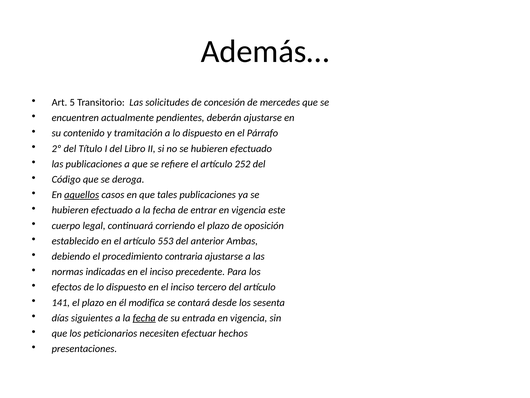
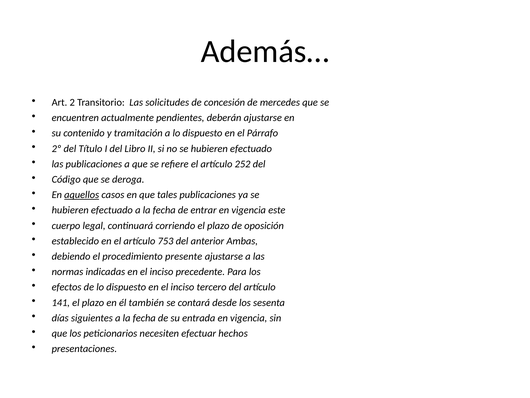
5: 5 -> 2 (72, 102)
553: 553 -> 753 (166, 241)
contraria: contraria -> presente (184, 256)
modifica: modifica -> también (146, 302)
fecha underline: present -> none (144, 318)
